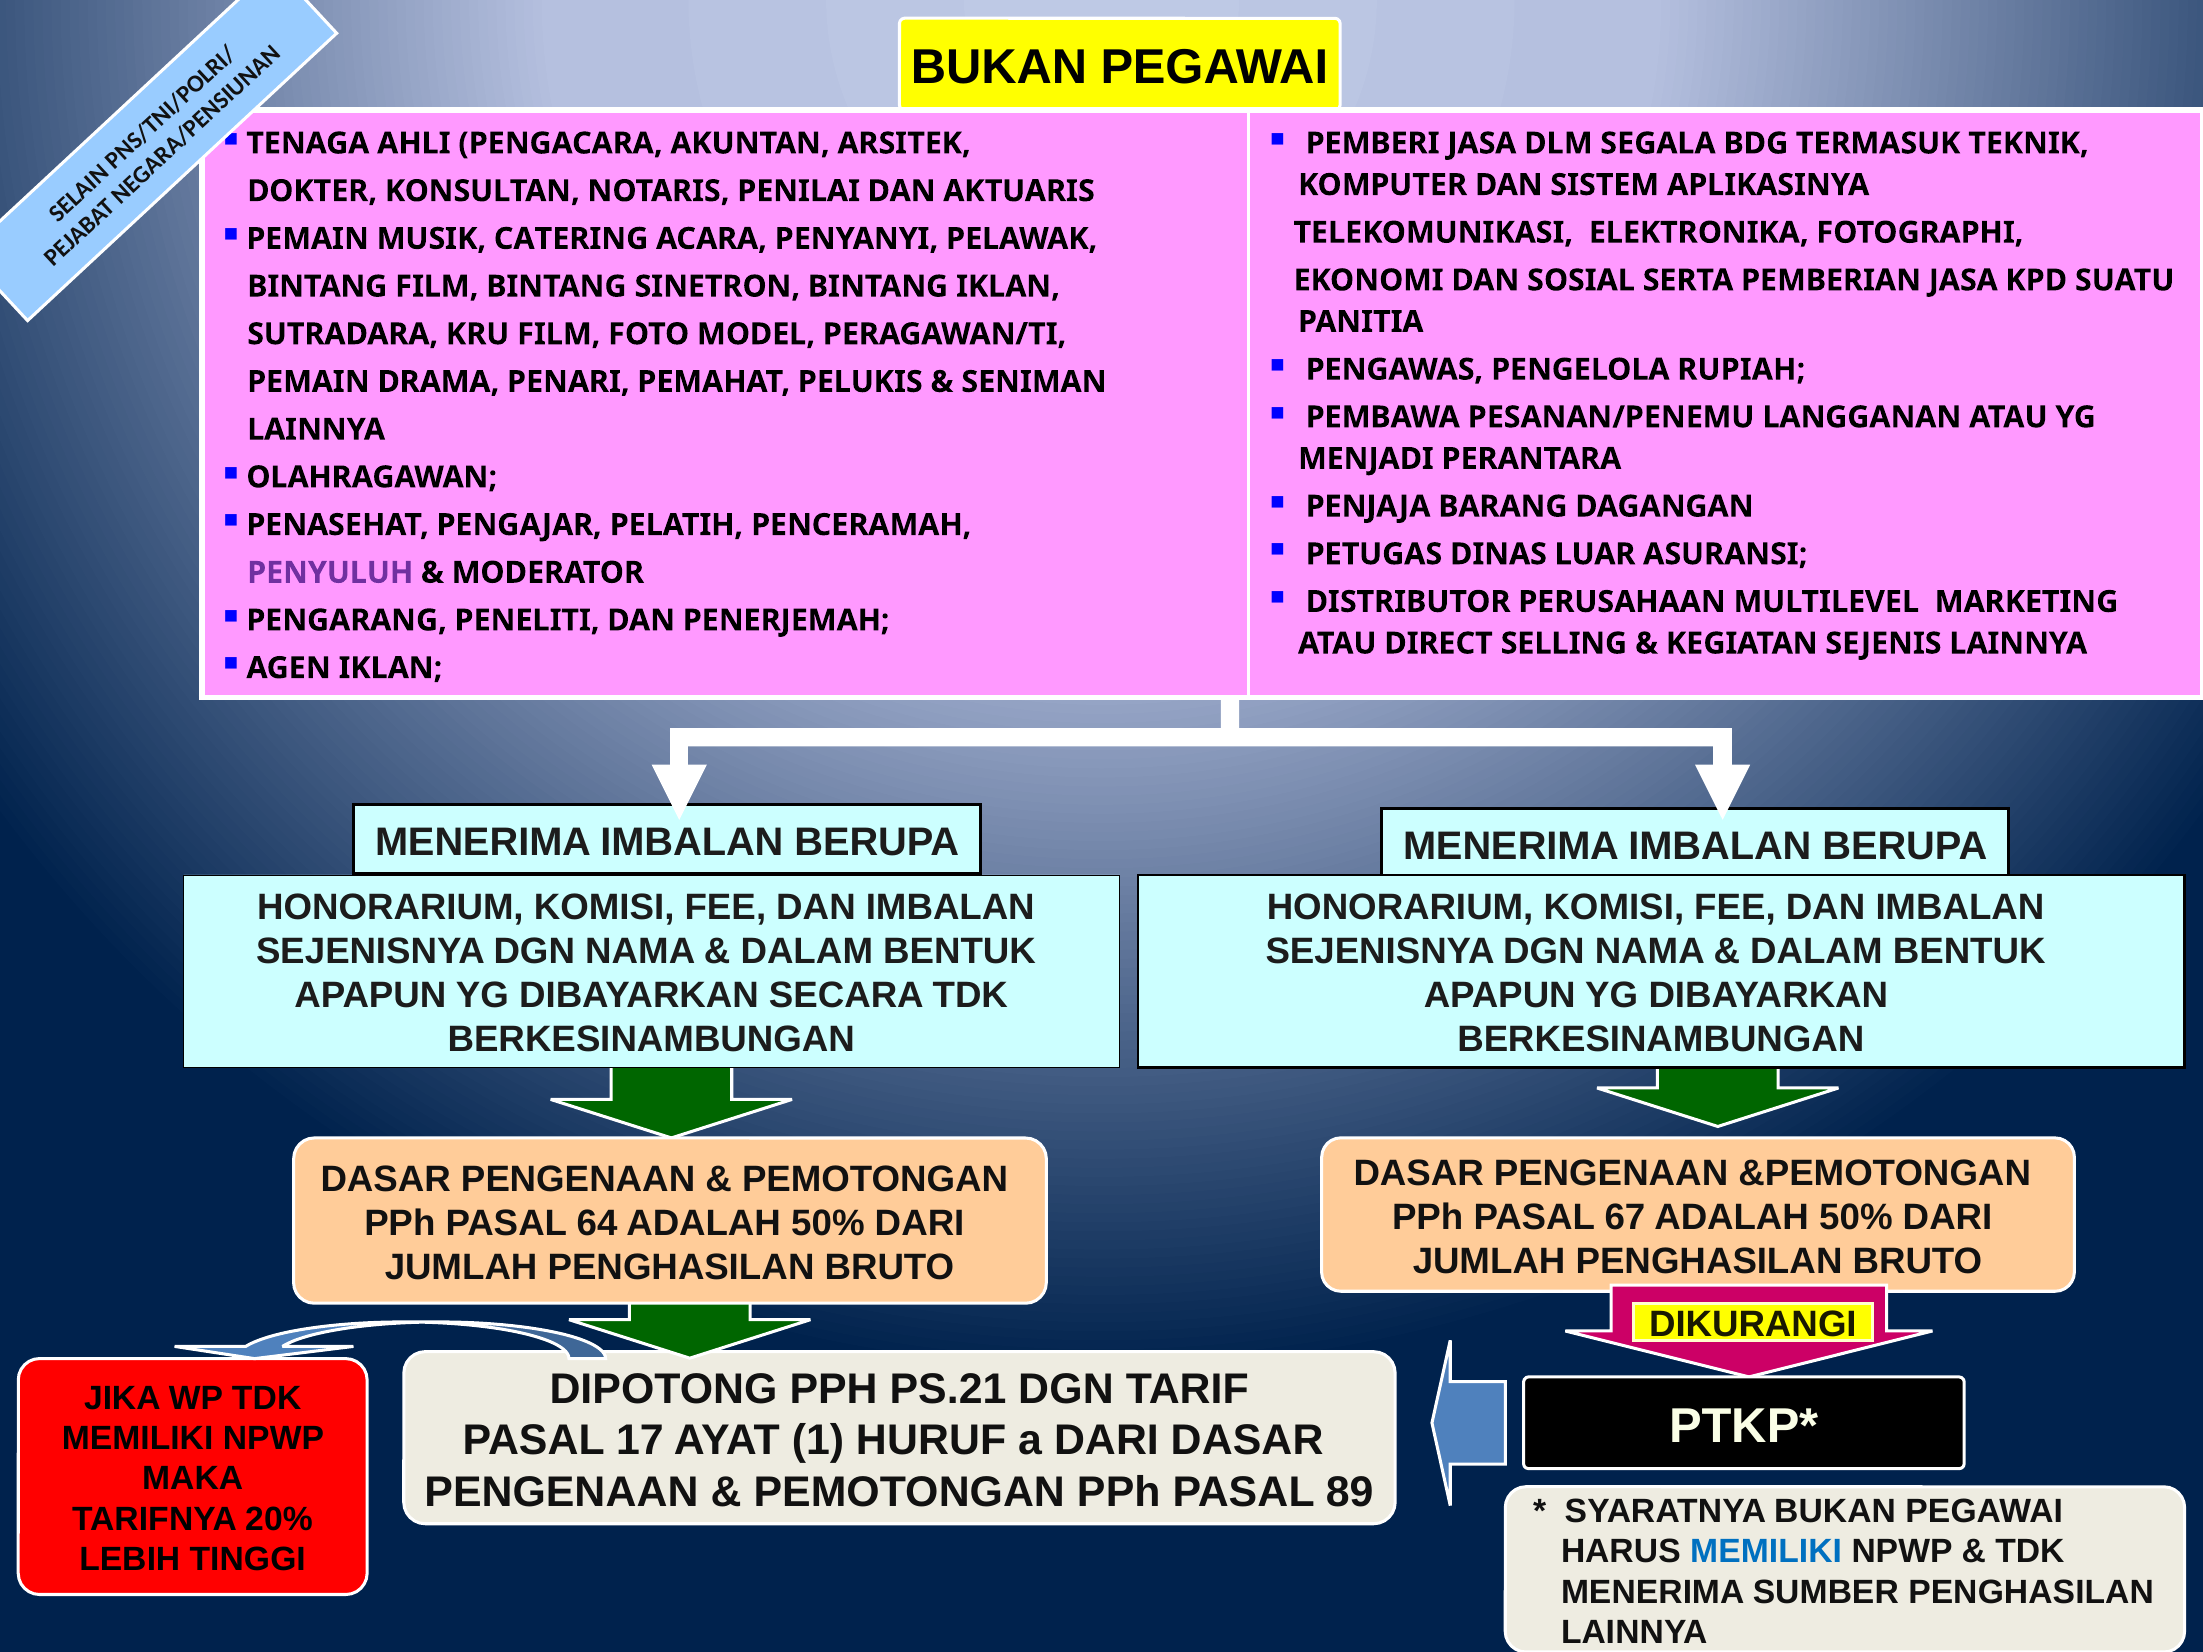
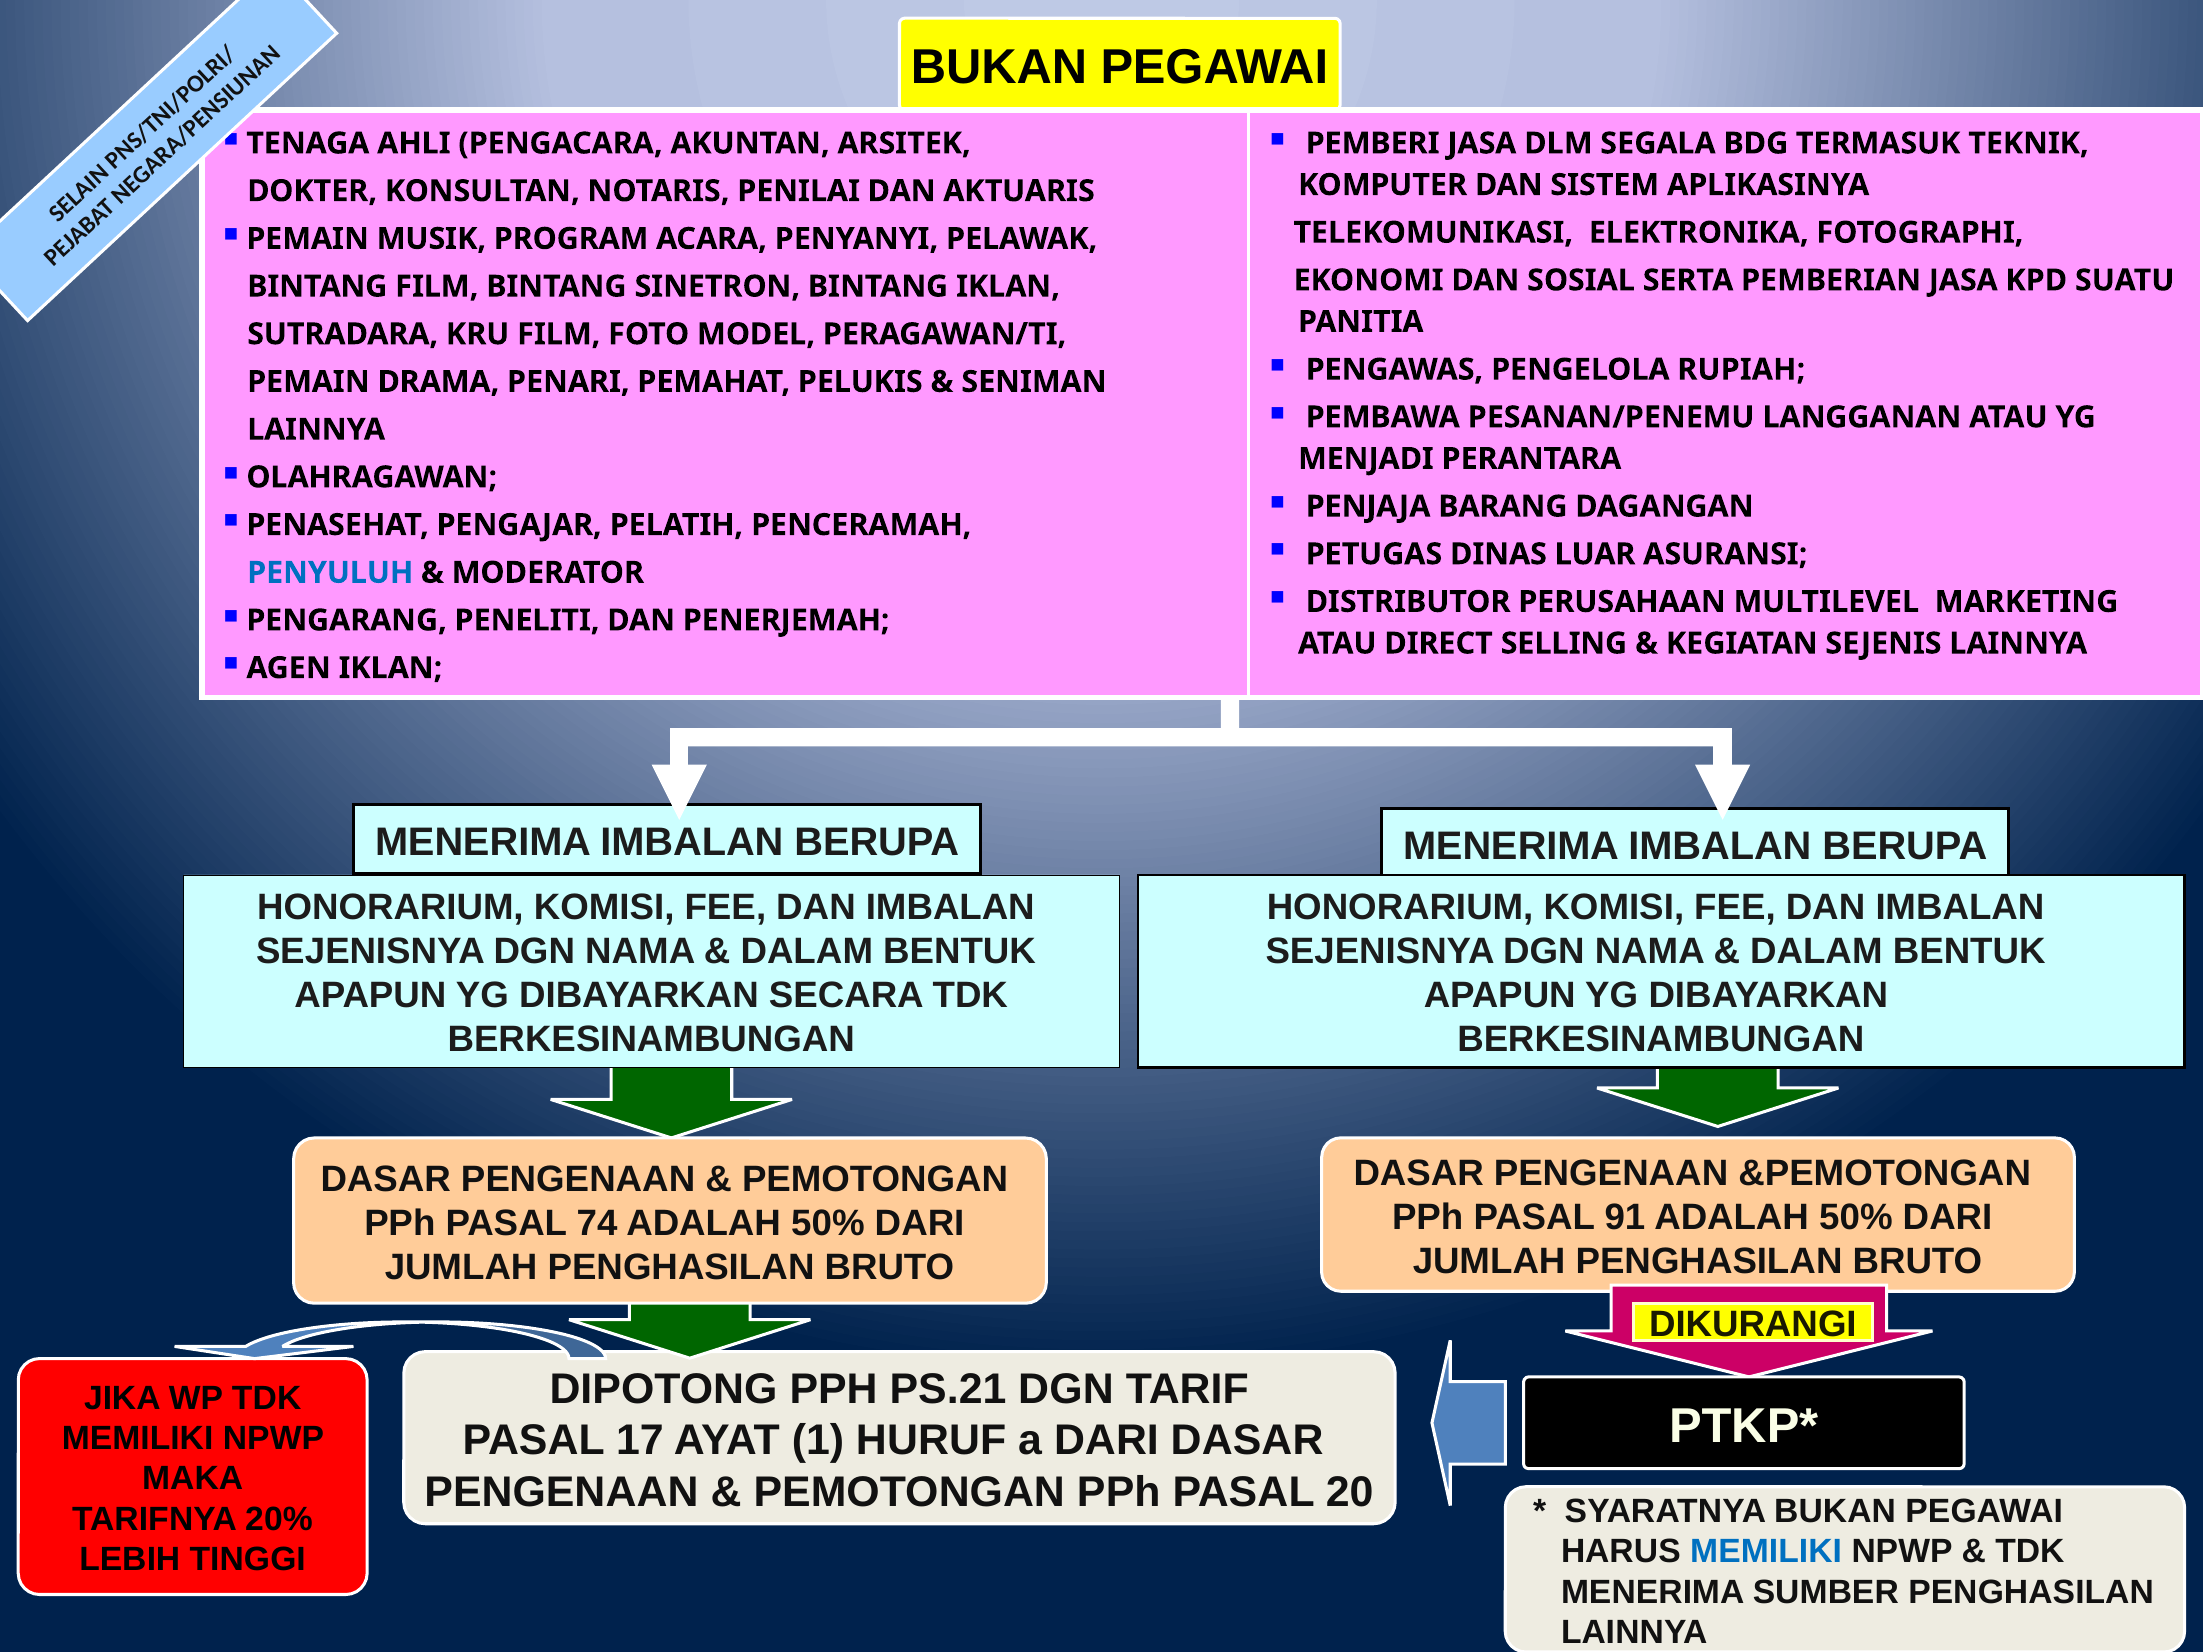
CATERING: CATERING -> PROGRAM (571, 239)
PENYULUH colour: purple -> blue (330, 573)
67: 67 -> 91 (1625, 1217)
64: 64 -> 74 (597, 1223)
89: 89 -> 20 (1350, 1492)
